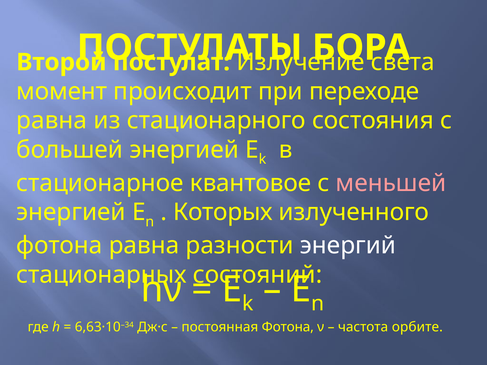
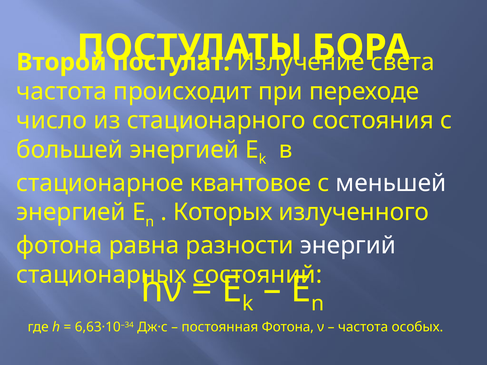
момент: момент -> частота (62, 91)
равна: равна -> число (52, 121)
меньшей colour: pink -> white (391, 183)
орбите: орбите -> особых (417, 327)
